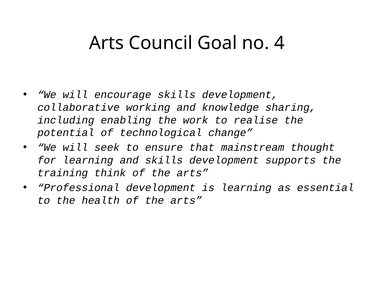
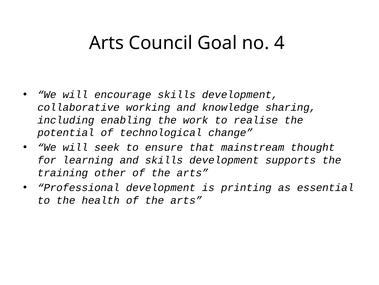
think: think -> other (110, 172)
is learning: learning -> printing (246, 187)
